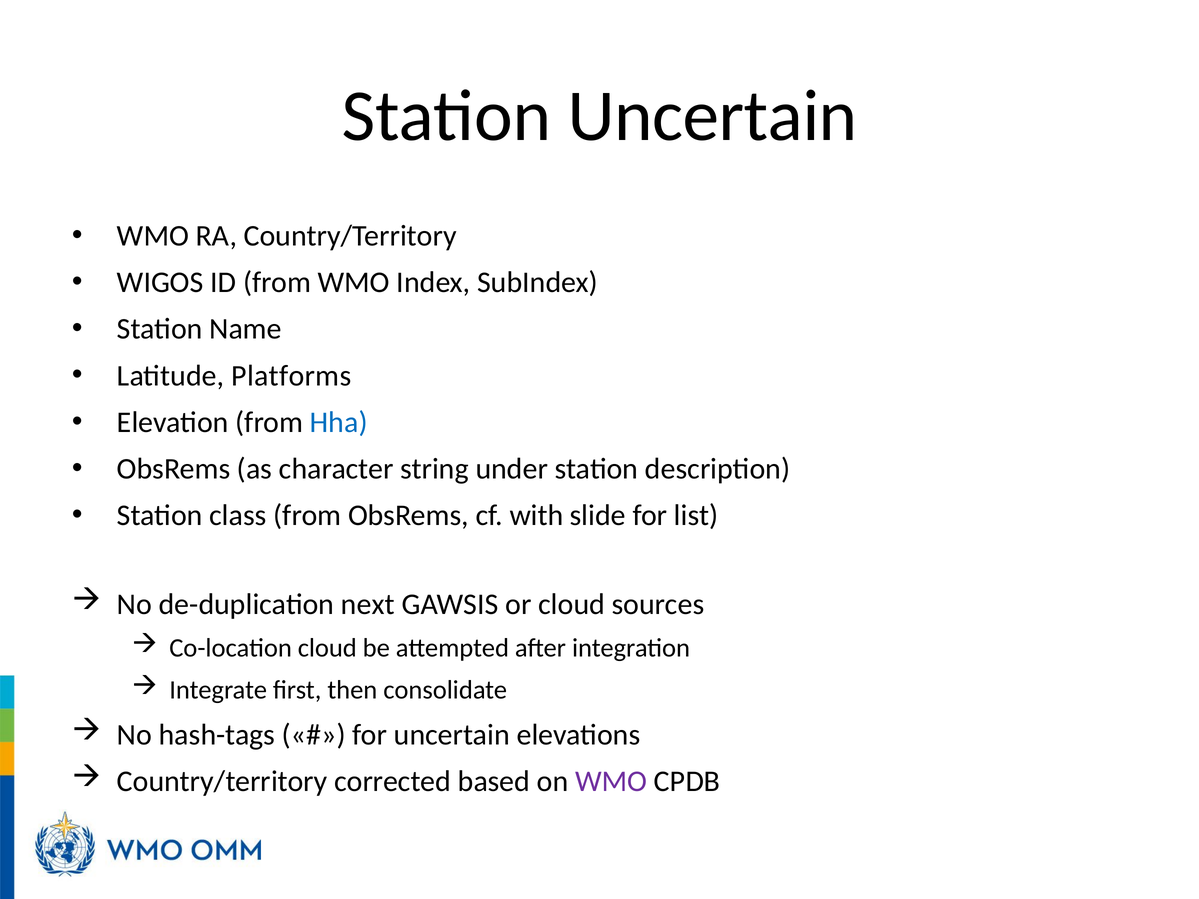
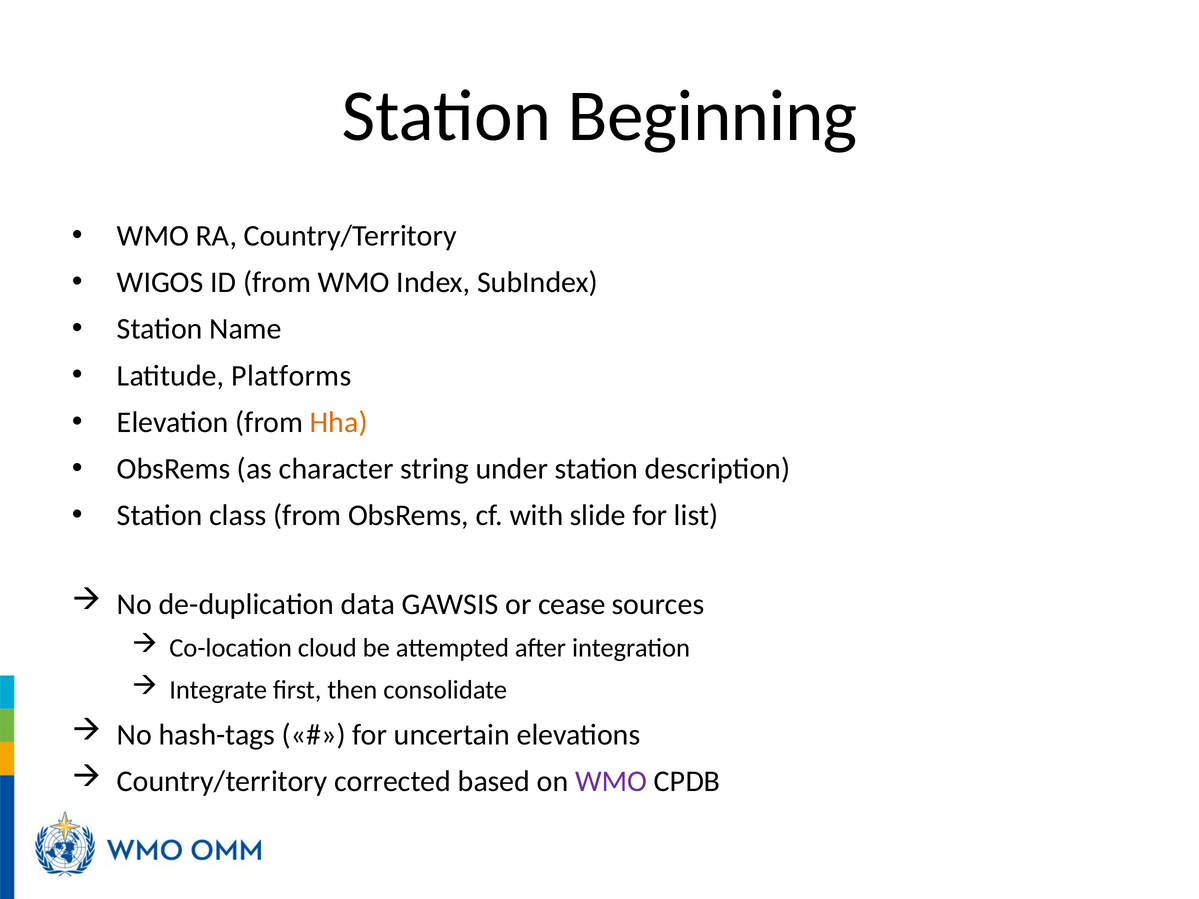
Station Uncertain: Uncertain -> Beginning (713, 116)
Hha colour: blue -> orange (339, 422)
next: next -> data (368, 604)
or cloud: cloud -> cease (572, 604)
